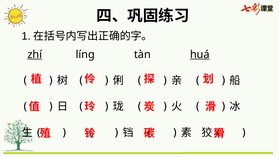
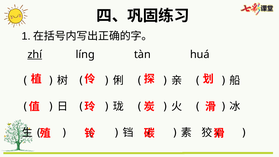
huá underline: present -> none (200, 54)
